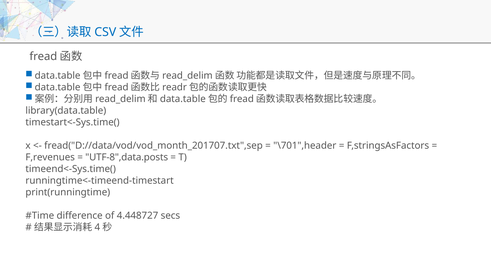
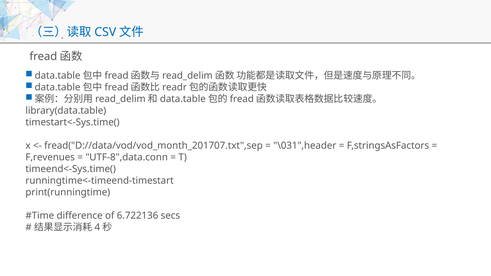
\701",header: \701",header -> \031",header (305, 146)
UTF-8",data.posts: UTF-8",data.posts -> UTF-8",data.conn (127, 157)
4.448727: 4.448727 -> 6.722136 (138, 216)
